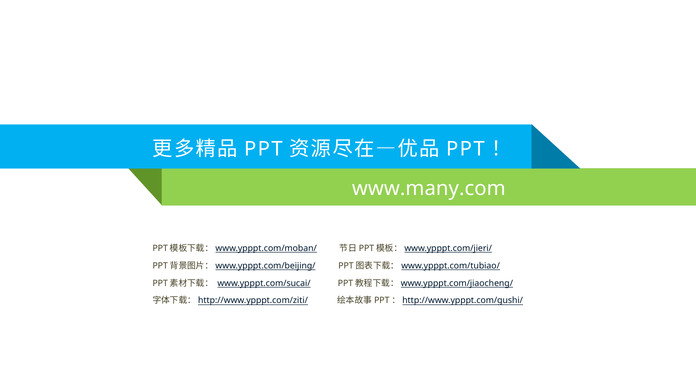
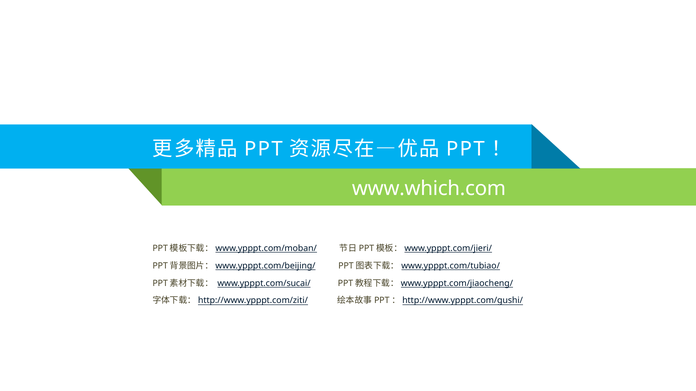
www.many.com: www.many.com -> www.which.com (429, 189)
